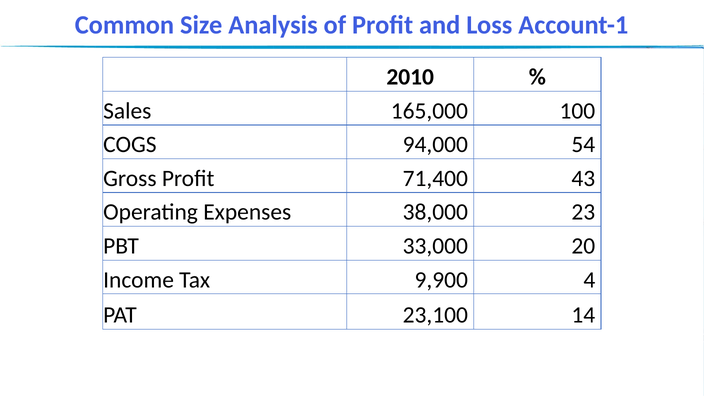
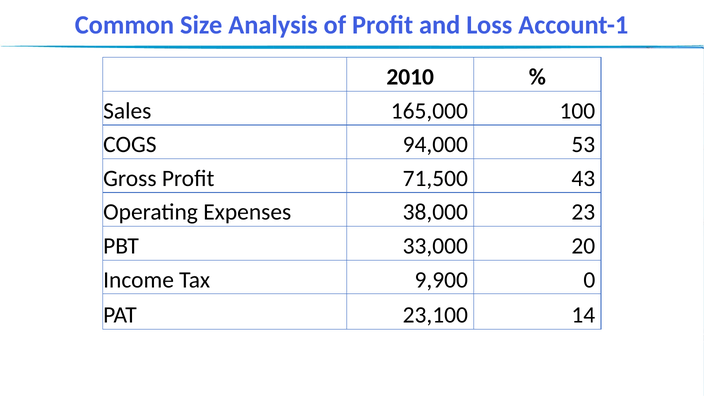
54: 54 -> 53 (583, 145)
71,400: 71,400 -> 71,500 (435, 178)
4: 4 -> 0 (589, 280)
